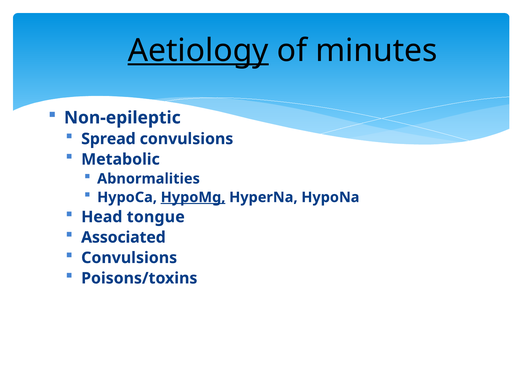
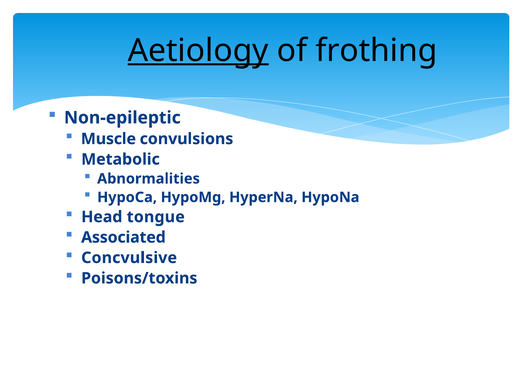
minutes: minutes -> frothing (376, 50)
Spread: Spread -> Muscle (108, 139)
HypoMg underline: present -> none (193, 197)
Convulsions: Convulsions -> Concvulsive (129, 257)
